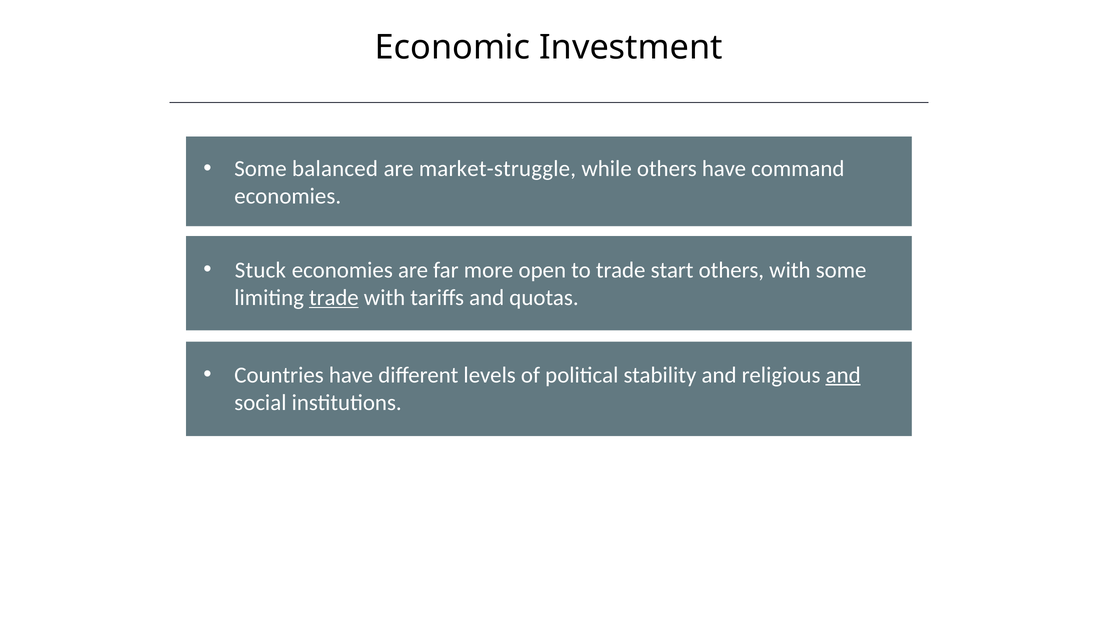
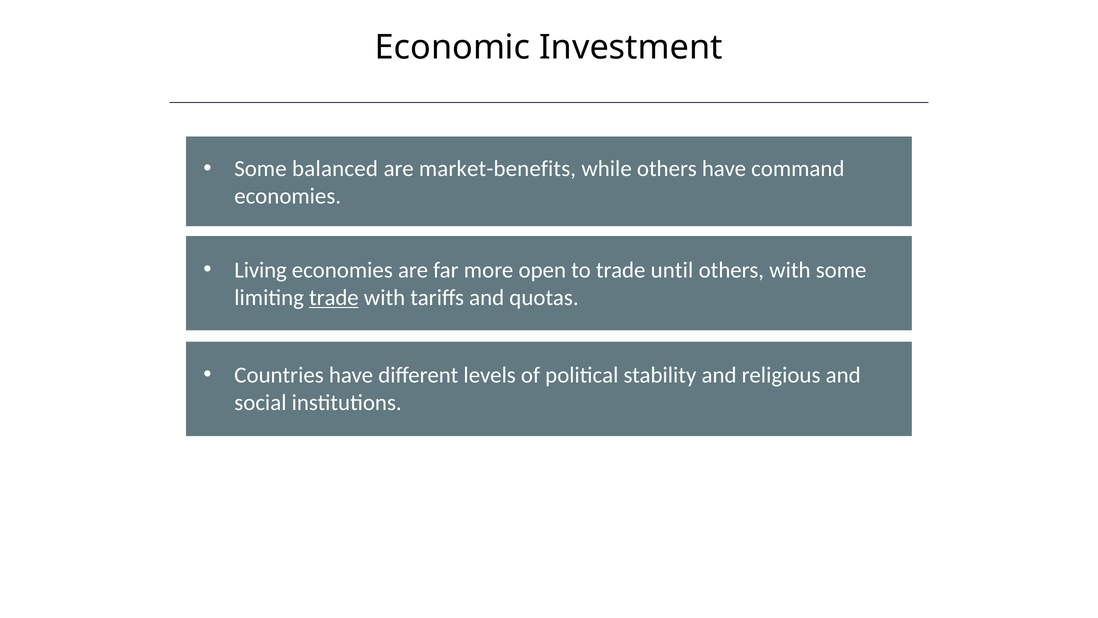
market-struggle: market-struggle -> market-benefits (497, 169)
Stuck: Stuck -> Living (261, 270)
start: start -> until (672, 270)
and underline: present -> none (843, 375)
